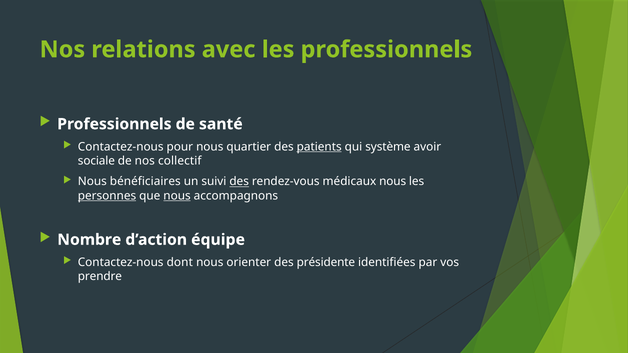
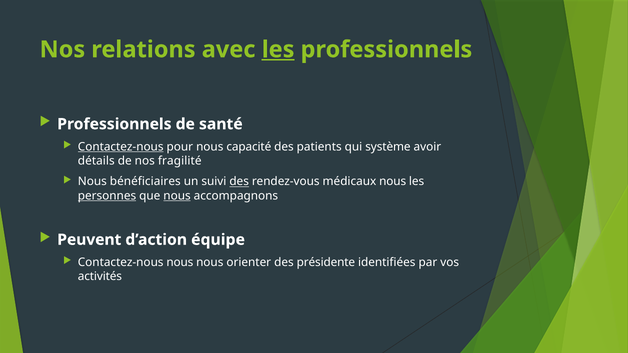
les underline: none -> present (278, 50)
Contactez-nous underline: none -> present (121, 147)
quartier: quartier -> capacité (249, 147)
patients underline: present -> none (319, 147)
sociale: sociale -> détails (96, 161)
collectif: collectif -> fragilité (180, 161)
Nombre: Nombre -> Peuvent (89, 240)
Contactez-nous dont: dont -> nous (180, 263)
prendre: prendre -> activités (100, 277)
